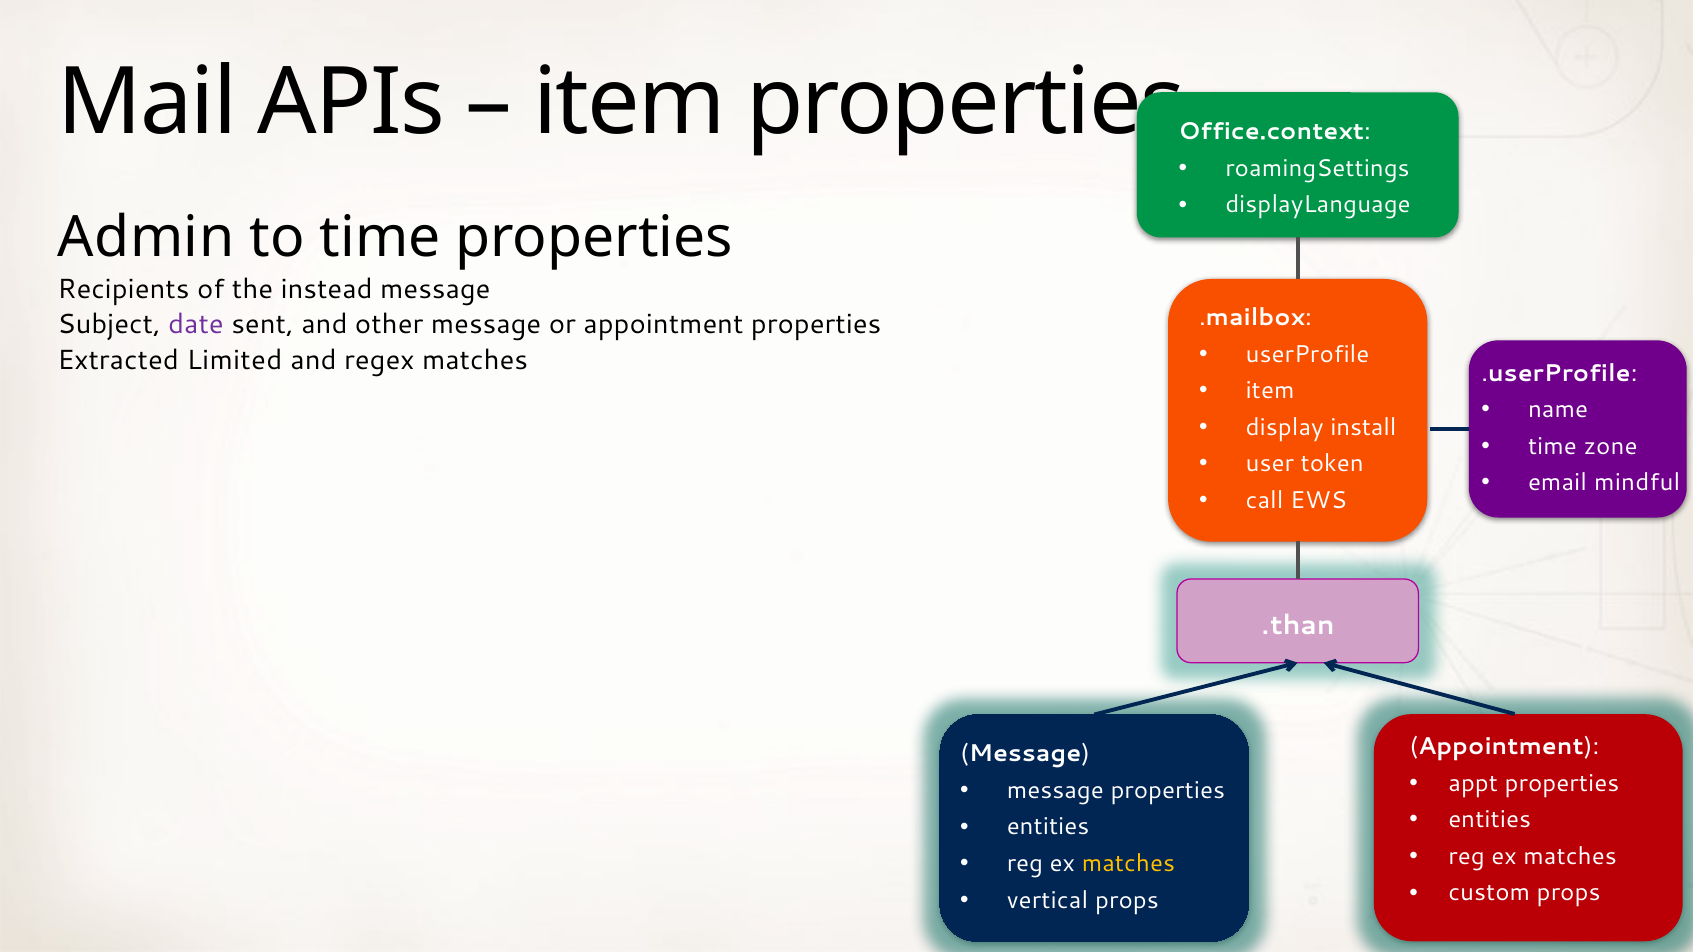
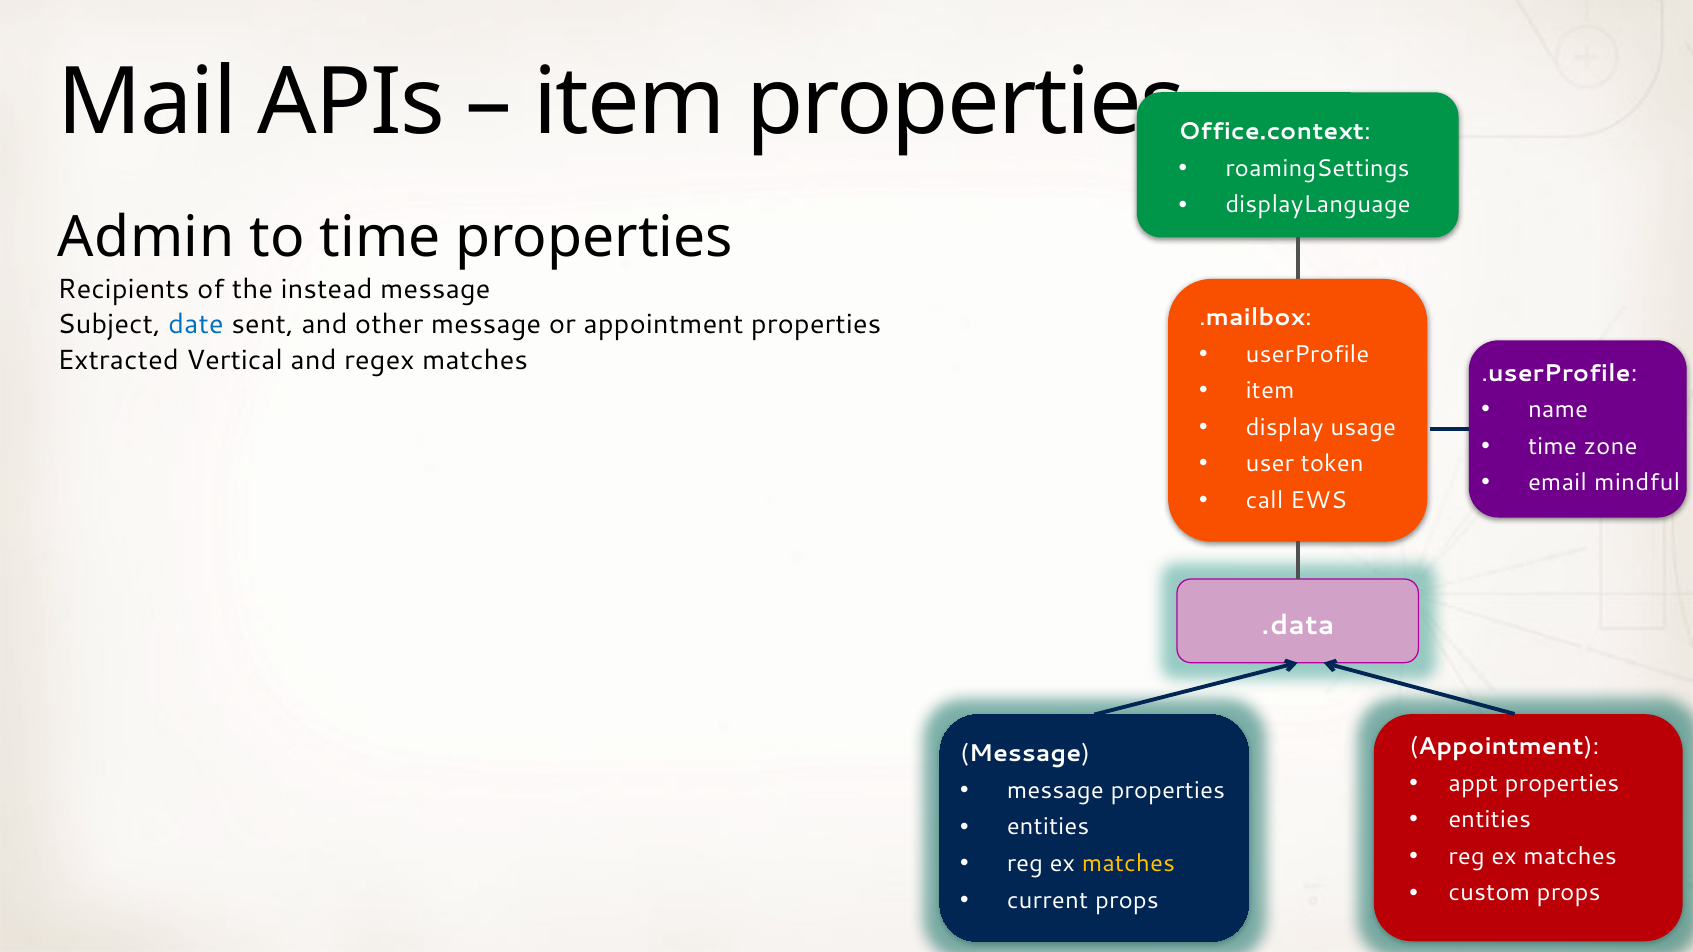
date colour: purple -> blue (196, 325)
Limited: Limited -> Vertical (235, 360)
install: install -> usage (1363, 427)
than: than -> data (1302, 626)
vertical: vertical -> current (1048, 900)
